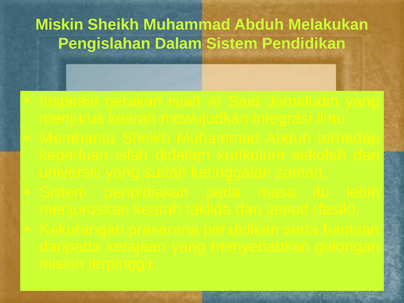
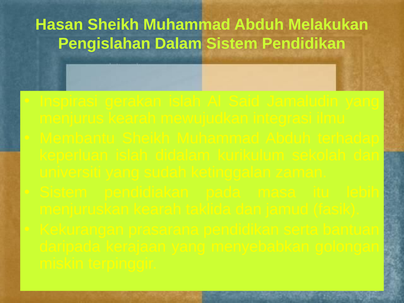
Miskin: Miskin -> Hasan (59, 25)
